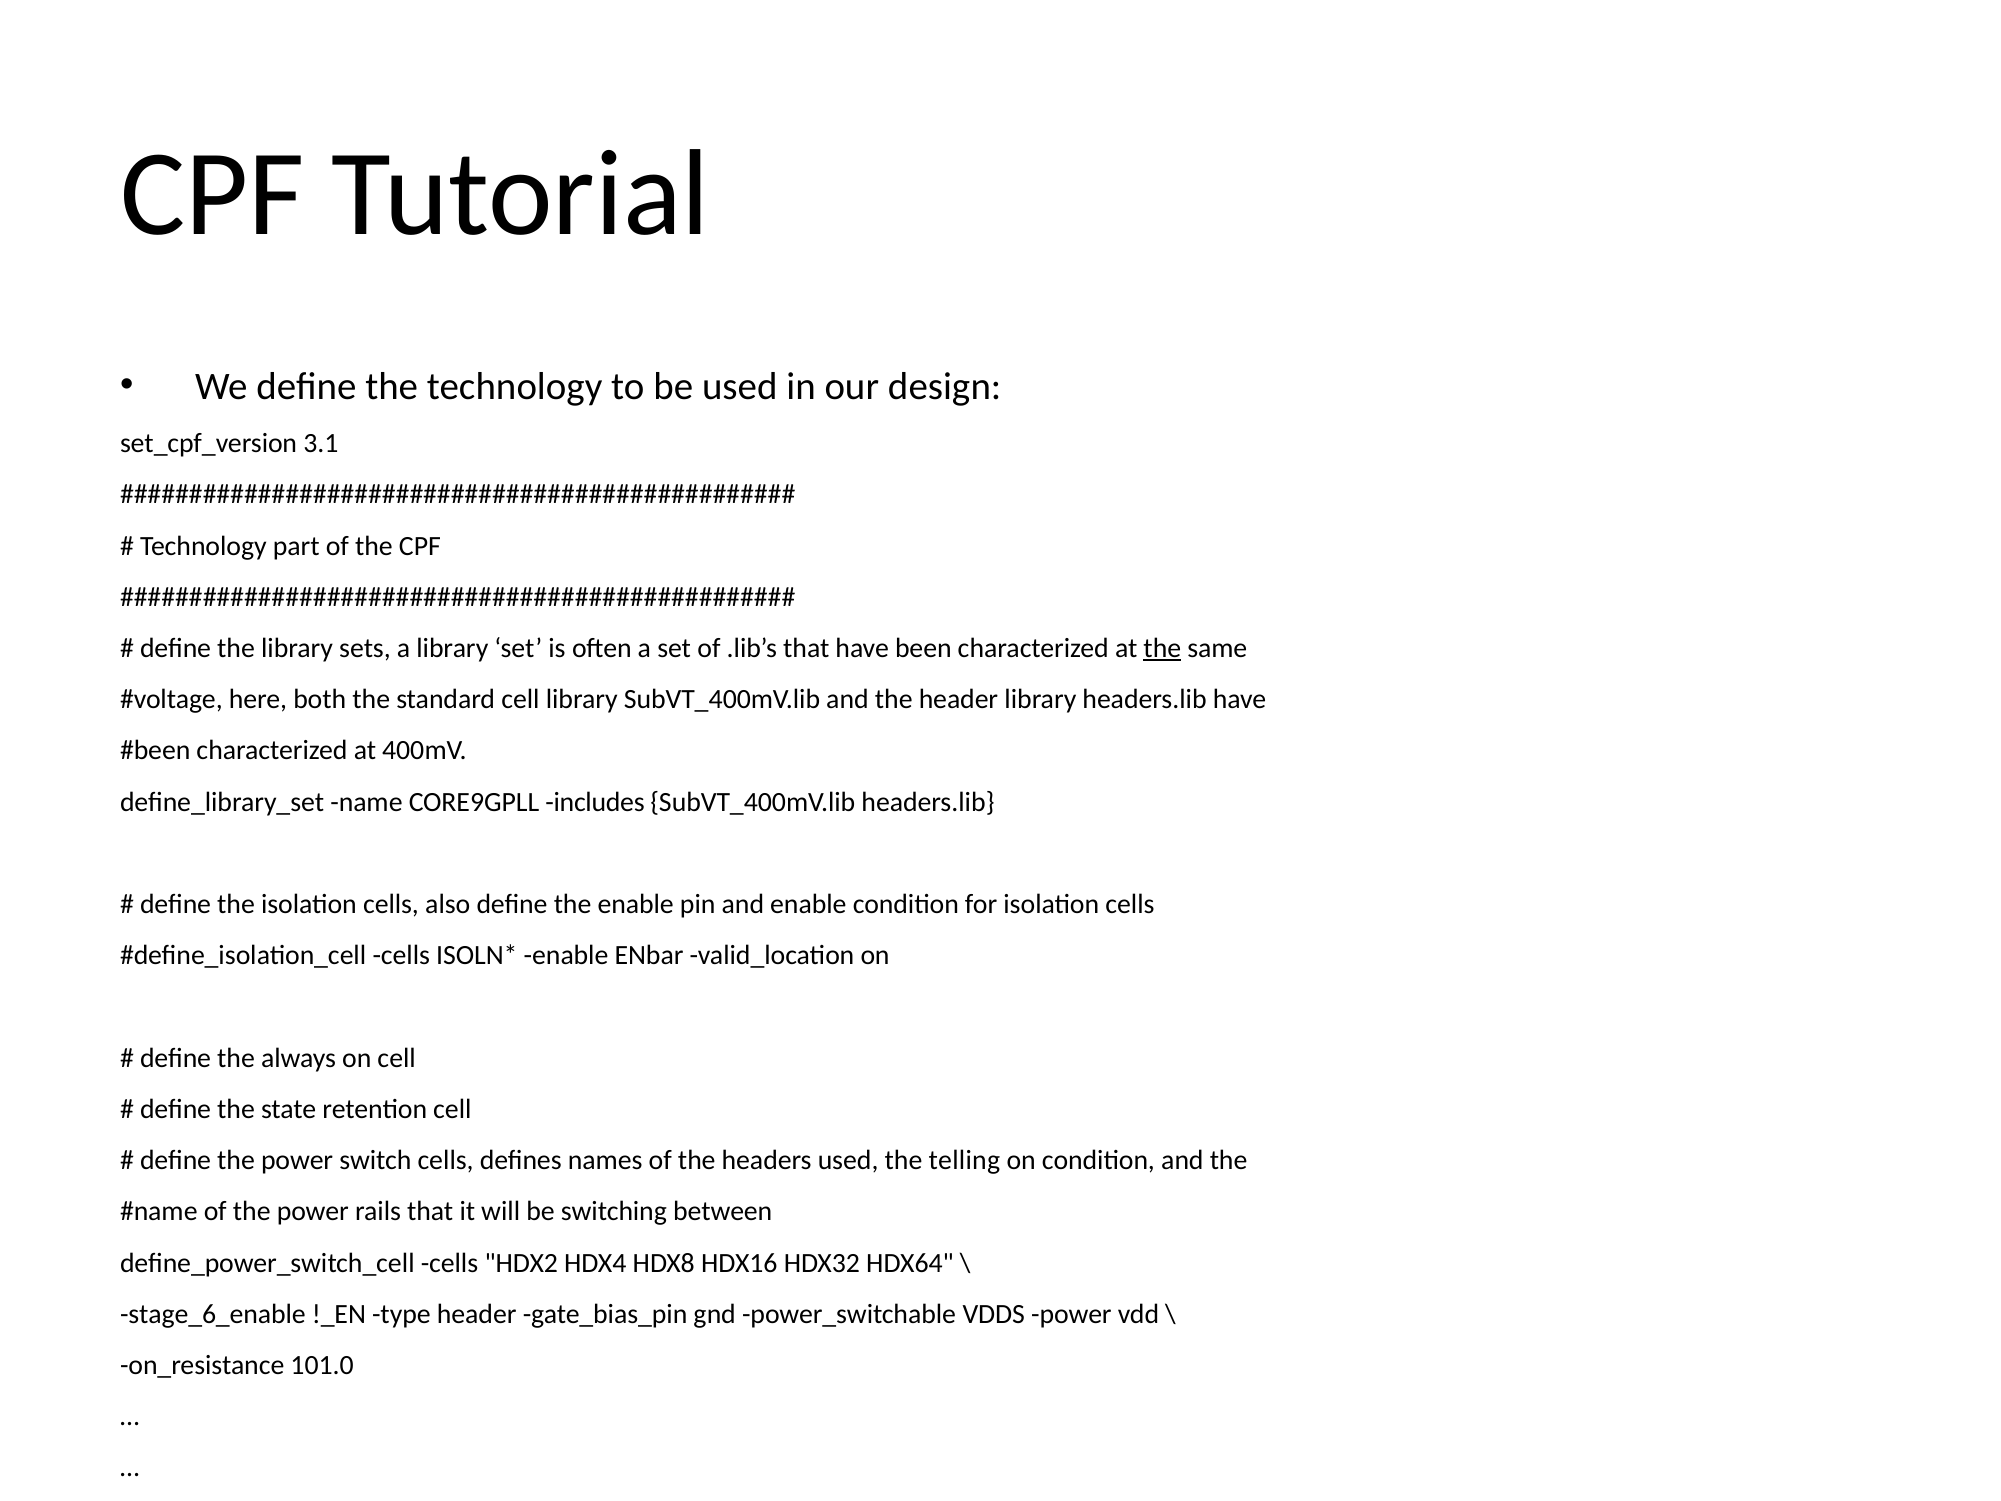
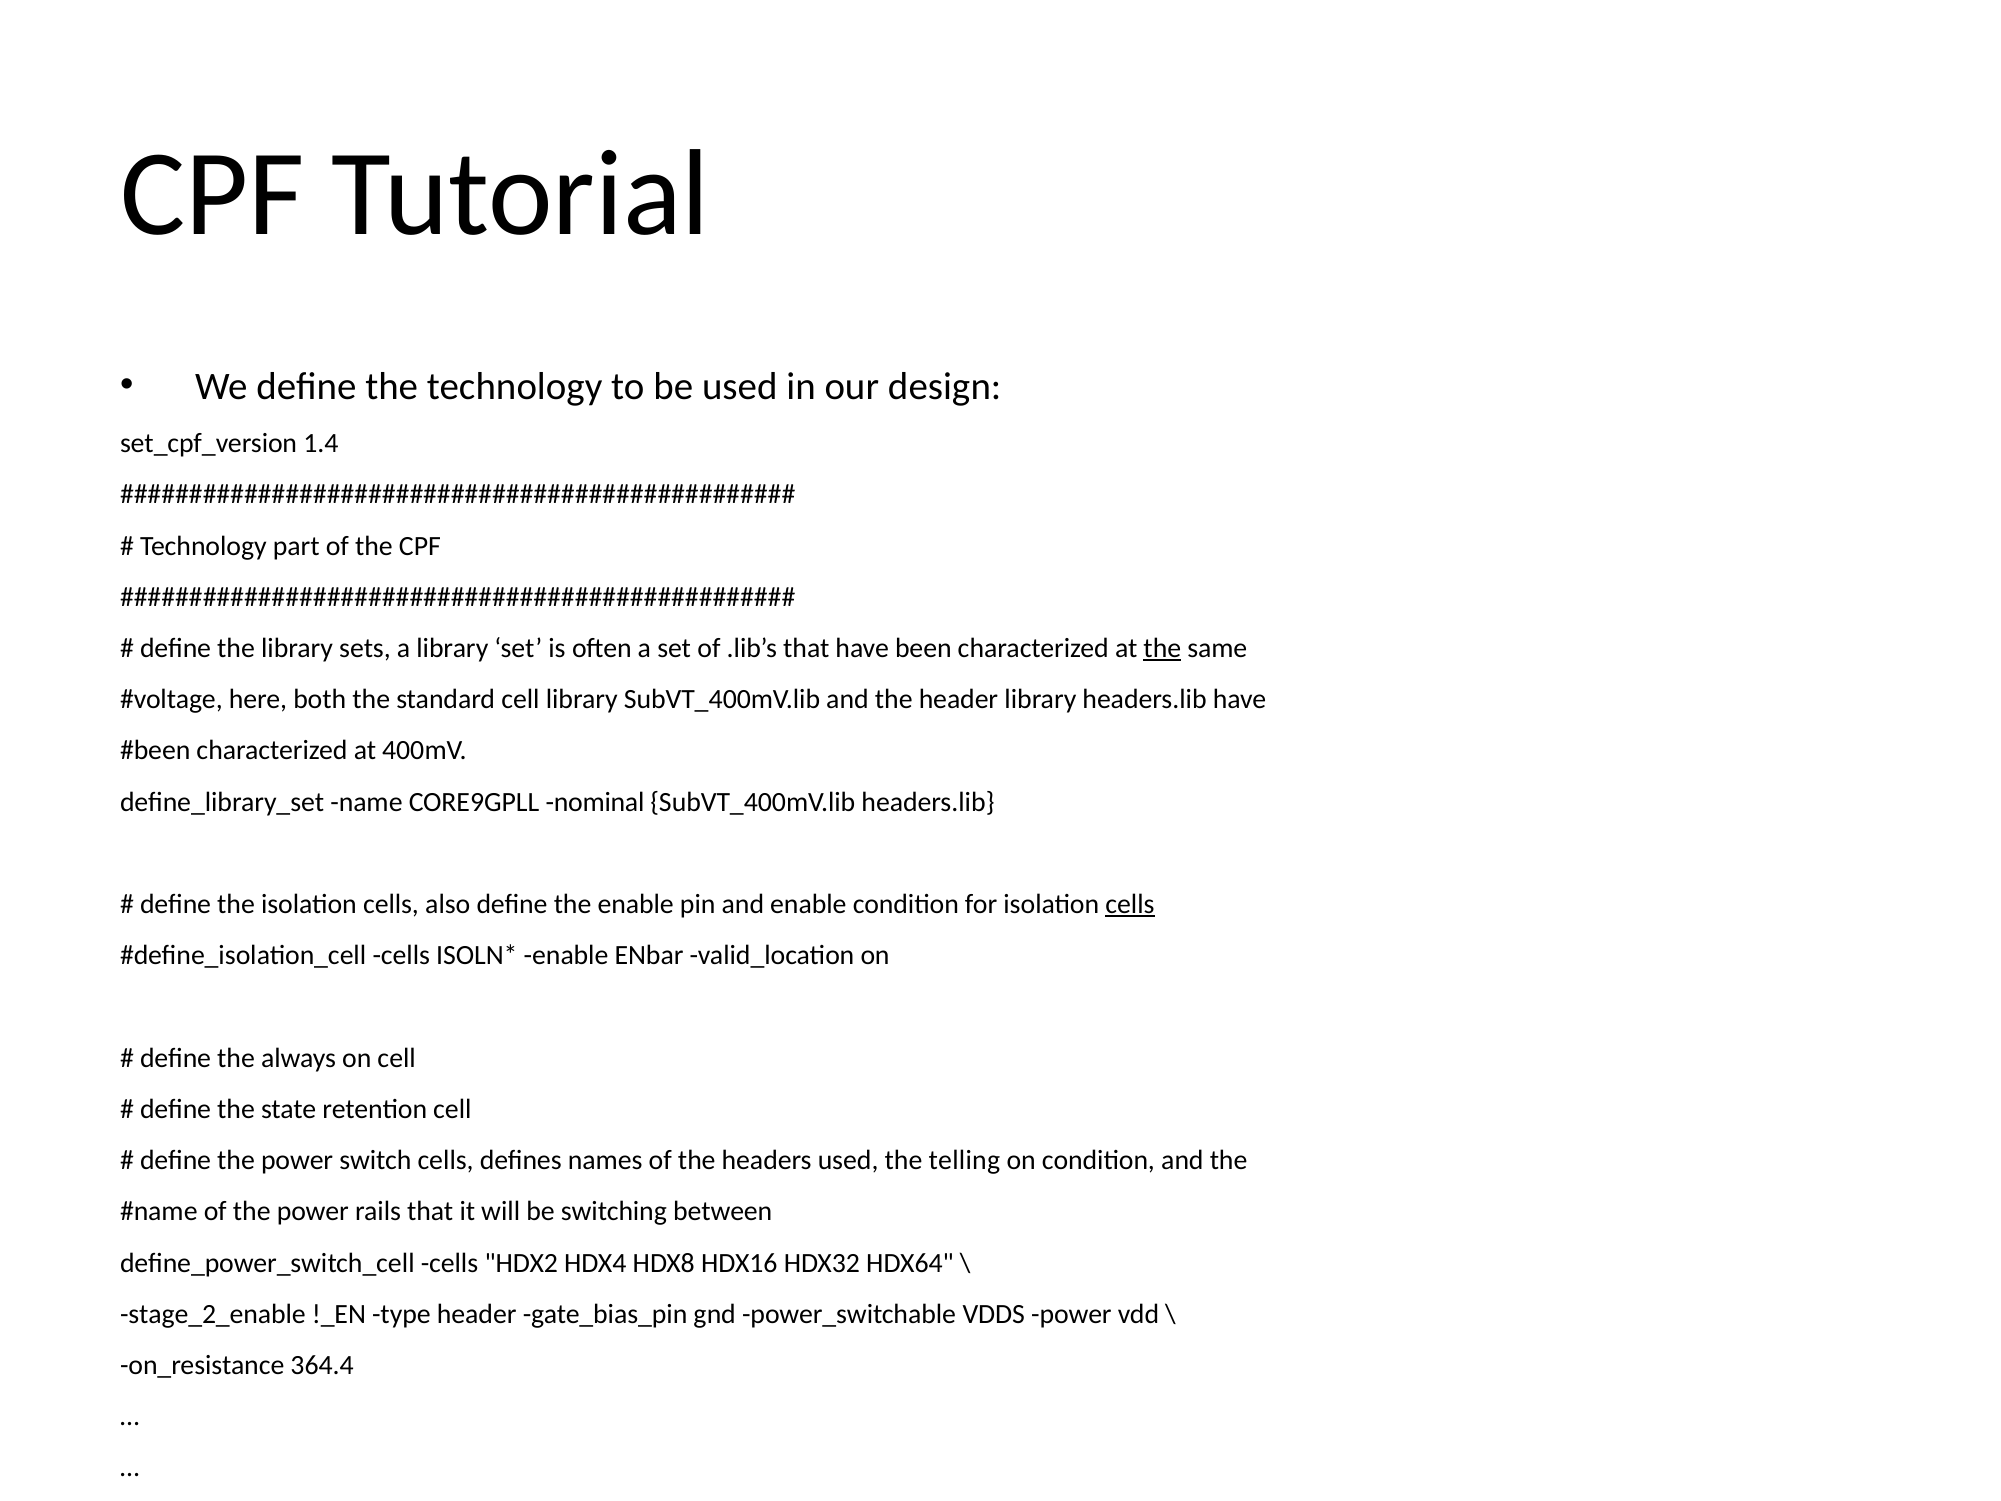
3.1: 3.1 -> 1.4 (321, 443)
includes: includes -> nominal (595, 802)
cells underline: none -> present (1130, 904)
stage_6_enable: stage_6_enable -> stage_2_enable (213, 1314)
101.0: 101.0 -> 364.4 (322, 1365)
